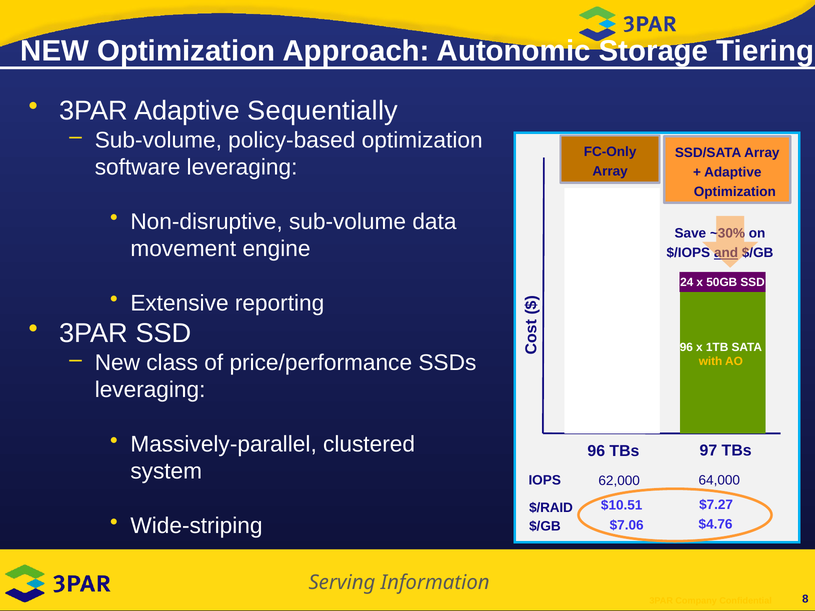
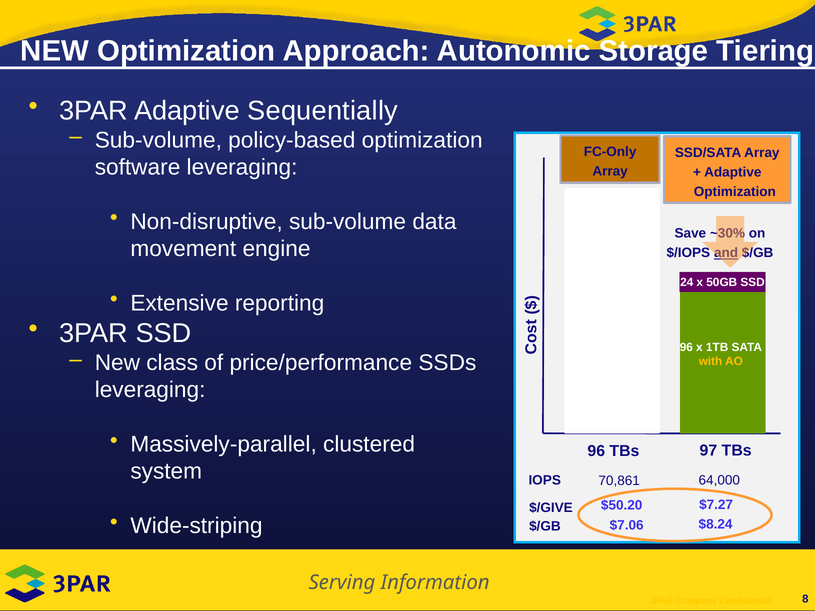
62,000: 62,000 -> 70,861 (619, 481)
$10.51: $10.51 -> $50.20 (622, 506)
$/RAID: $/RAID -> $/GIVE (551, 508)
$4.76: $4.76 -> $8.24 (716, 525)
